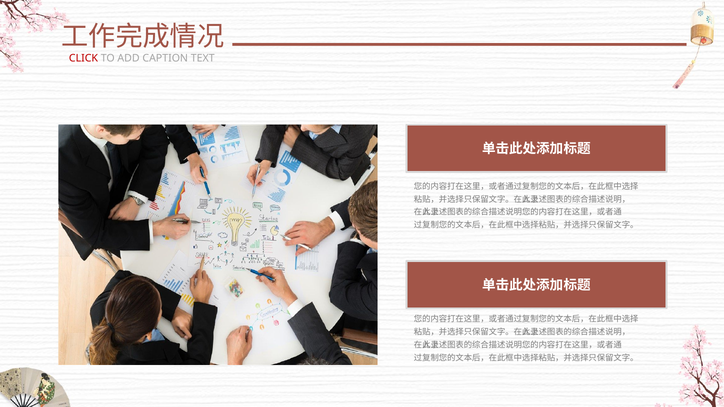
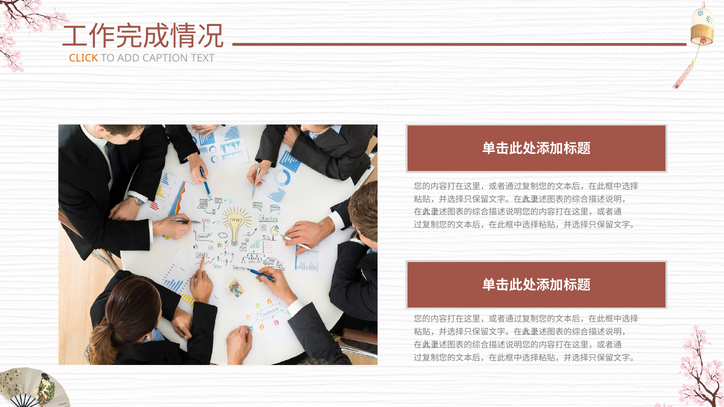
CLICK colour: red -> orange (83, 58)
